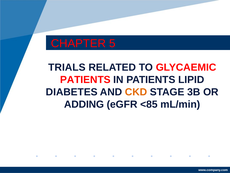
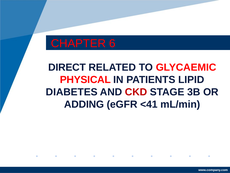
5: 5 -> 6 (112, 43)
TRIALS: TRIALS -> DIRECT (67, 67)
PATIENTS: PATIENTS -> PHYSICAL (85, 80)
CKD colour: orange -> red (136, 92)
<85: <85 -> <41 (149, 104)
